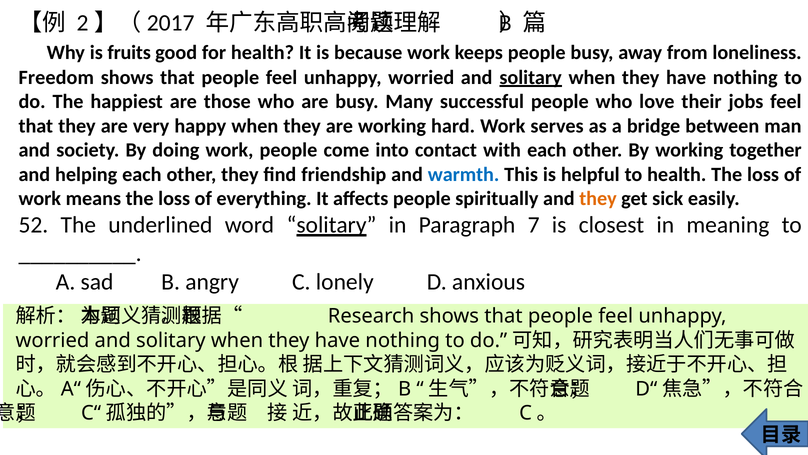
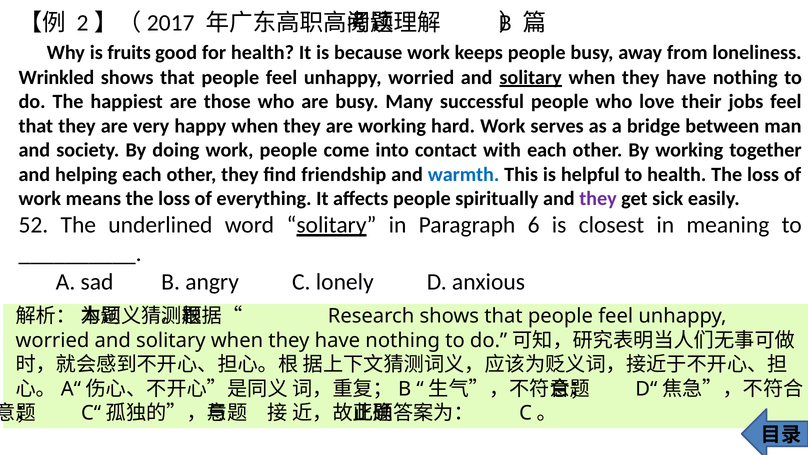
Freedom: Freedom -> Wrinkled (56, 77)
they colour: orange -> purple (598, 198)
7: 7 -> 6 (534, 225)
